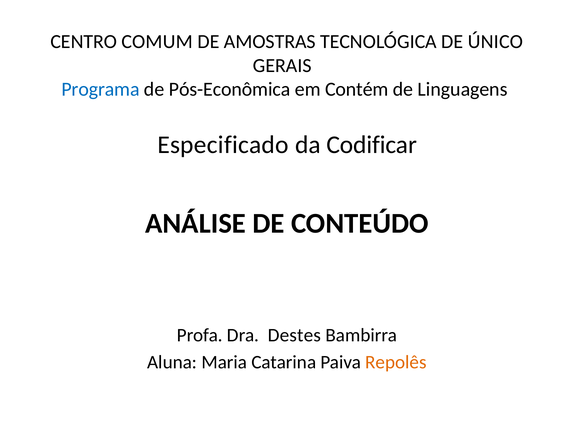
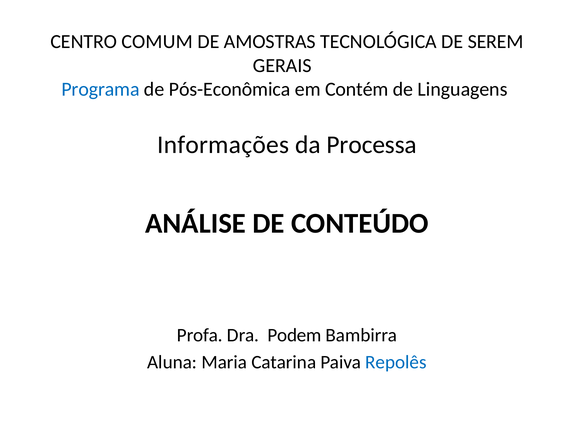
ÚNICO: ÚNICO -> SEREM (496, 42)
Especificado: Especificado -> Informações (223, 145)
Codificar: Codificar -> Processa (372, 145)
Destes: Destes -> Podem (295, 336)
Repolês colour: orange -> blue (396, 362)
